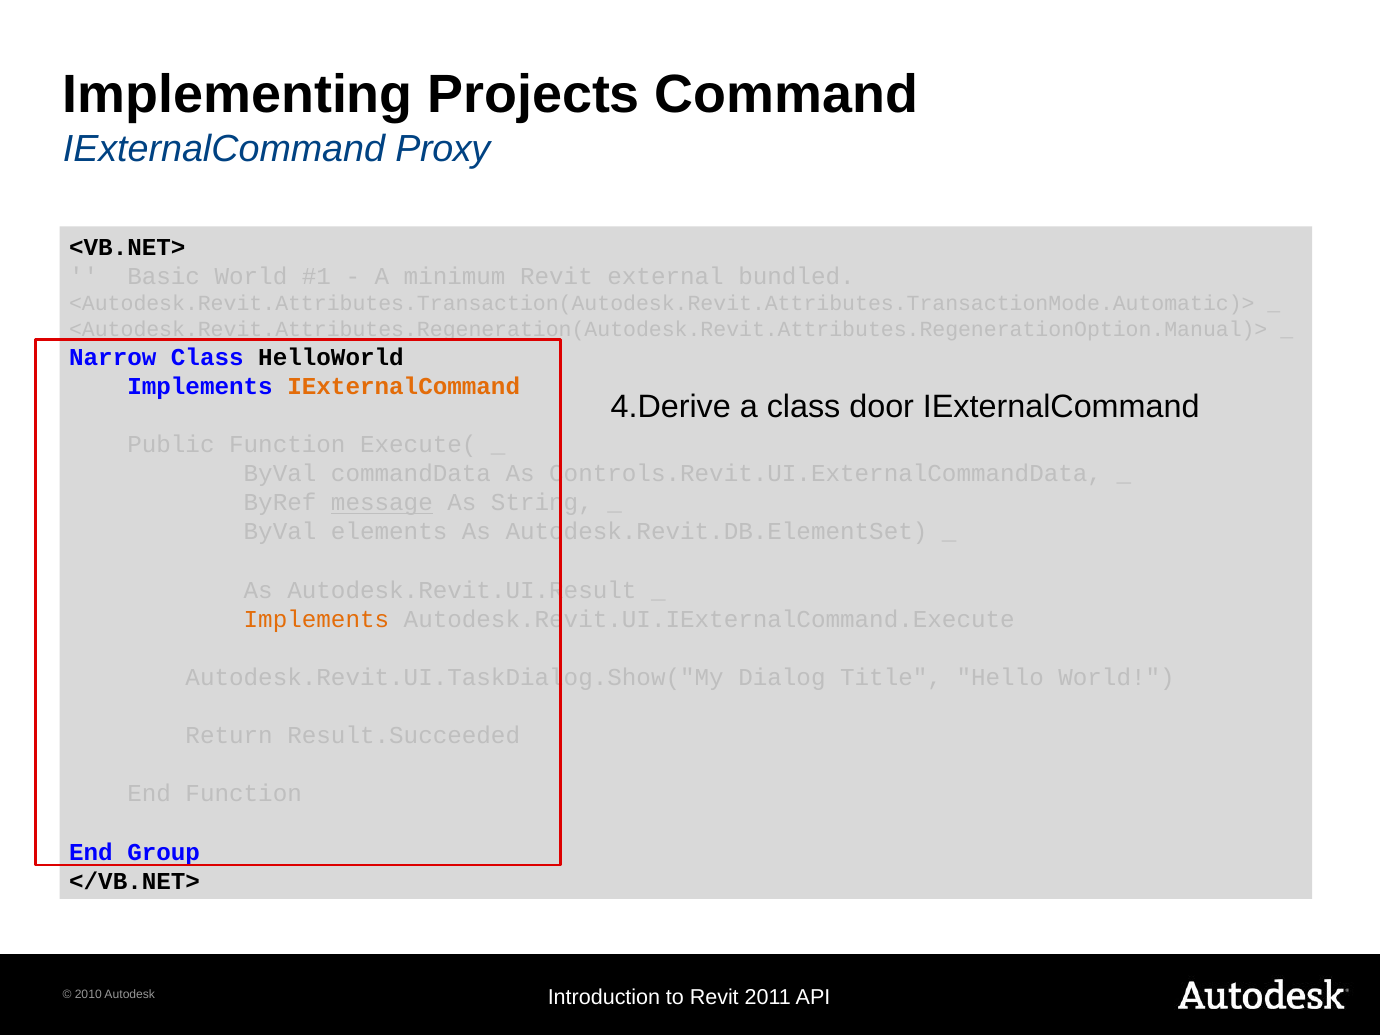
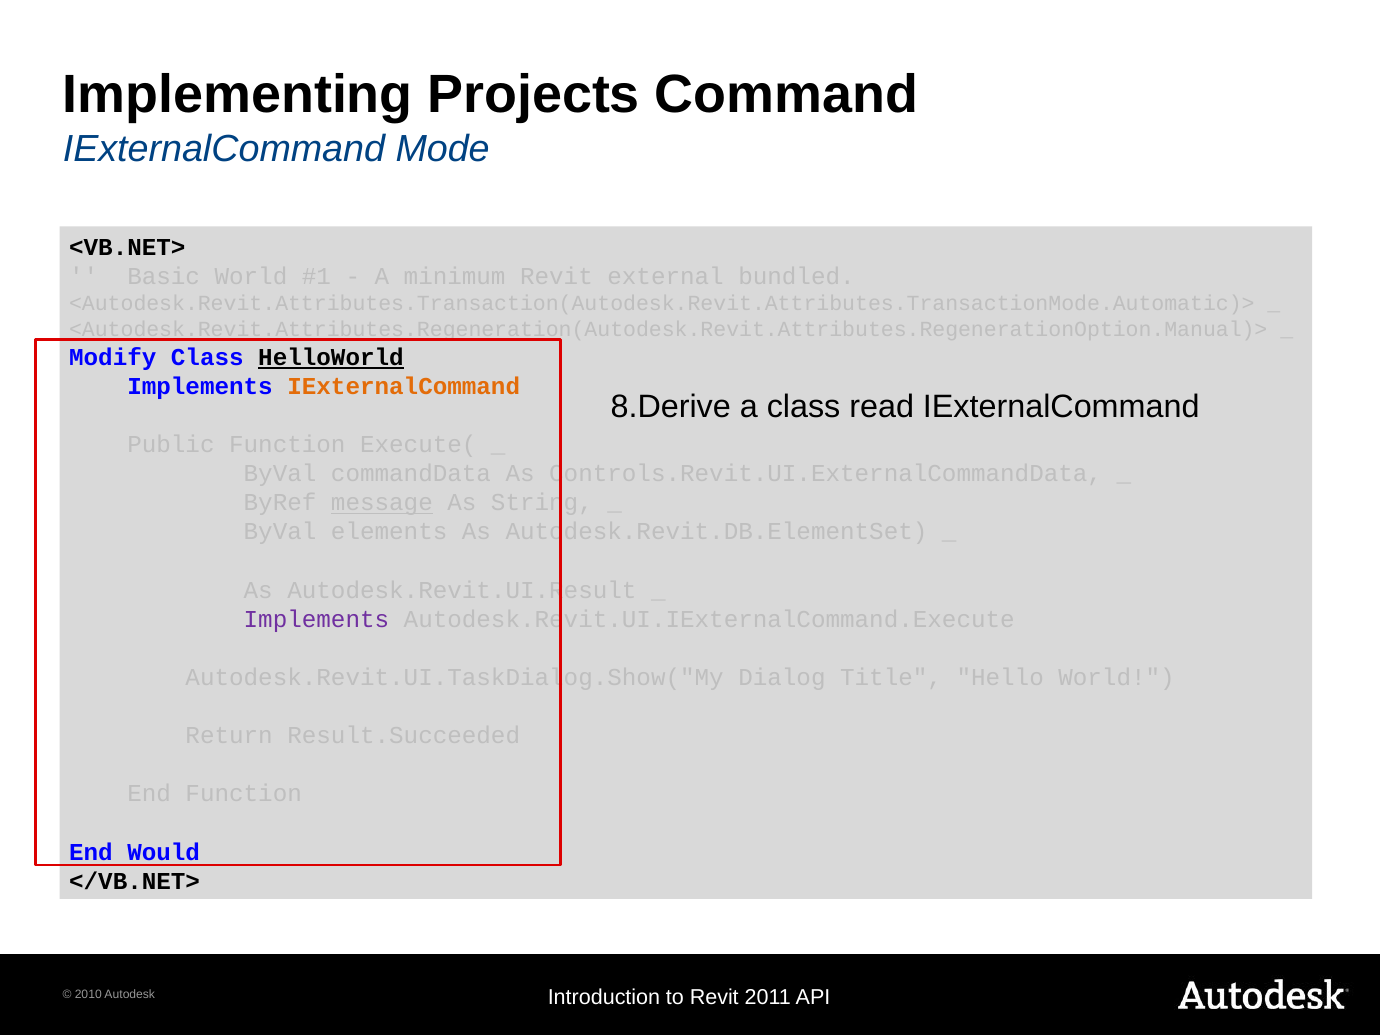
Proxy: Proxy -> Mode (443, 149)
Narrow: Narrow -> Modify (113, 357)
HelloWorld underline: none -> present (331, 357)
4.Derive: 4.Derive -> 8.Derive (671, 406)
door: door -> read (882, 406)
Implements colour: orange -> purple (316, 619)
Group: Group -> Would (164, 852)
